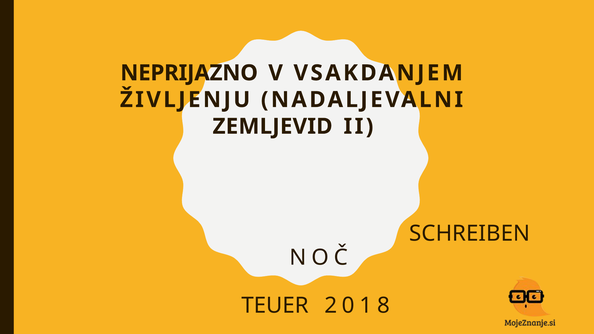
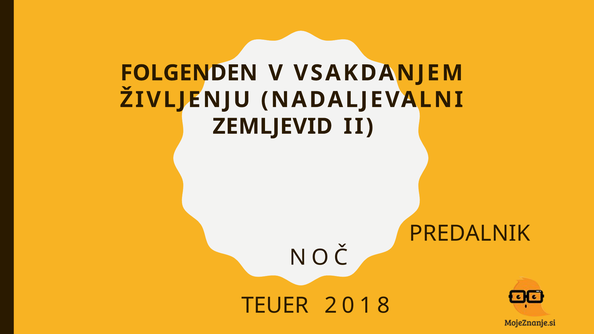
NEPRIJAZNO: NEPRIJAZNO -> FOLGENDEN (189, 73)
SCHREIBEN: SCHREIBEN -> PREDALNIK (470, 234)
